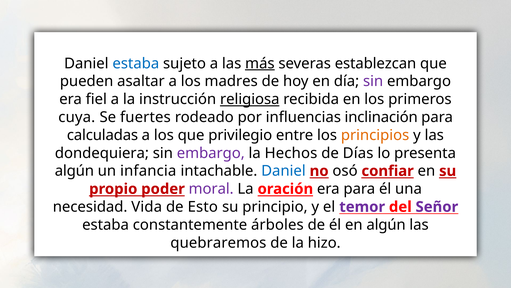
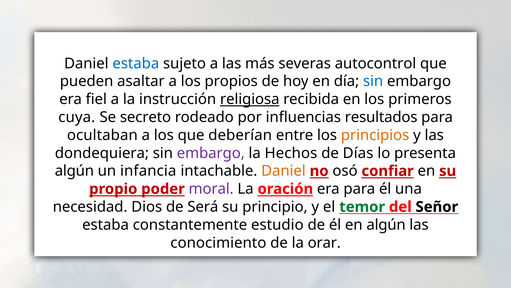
más underline: present -> none (260, 63)
establezcan: establezcan -> autocontrol (375, 63)
madres: madres -> propios (231, 81)
sin colour: purple -> blue (373, 81)
fuertes: fuertes -> secreto (146, 117)
inclinación: inclinación -> resultados (381, 117)
calculadas: calculadas -> ocultaban (102, 135)
privilegio: privilegio -> deberían (240, 135)
Daniel colour: blue -> orange (283, 171)
Vida: Vida -> Dios (147, 206)
Esto: Esto -> Será (203, 206)
temor colour: purple -> green (362, 206)
Señor colour: purple -> black (437, 206)
árboles: árboles -> estudio (277, 224)
quebraremos: quebraremos -> conocimiento (218, 242)
hizo: hizo -> orar (324, 242)
